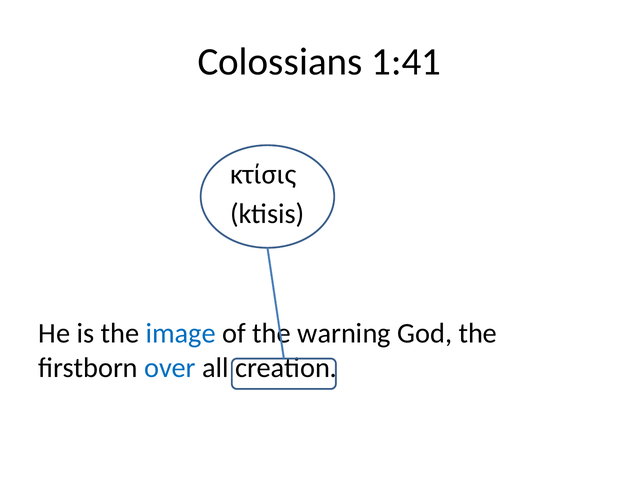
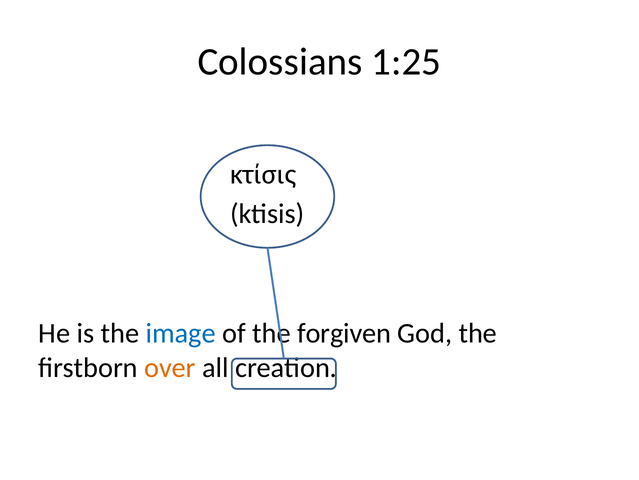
1:41: 1:41 -> 1:25 (406, 62)
warning: warning -> forgiven (344, 333)
over colour: blue -> orange (170, 367)
